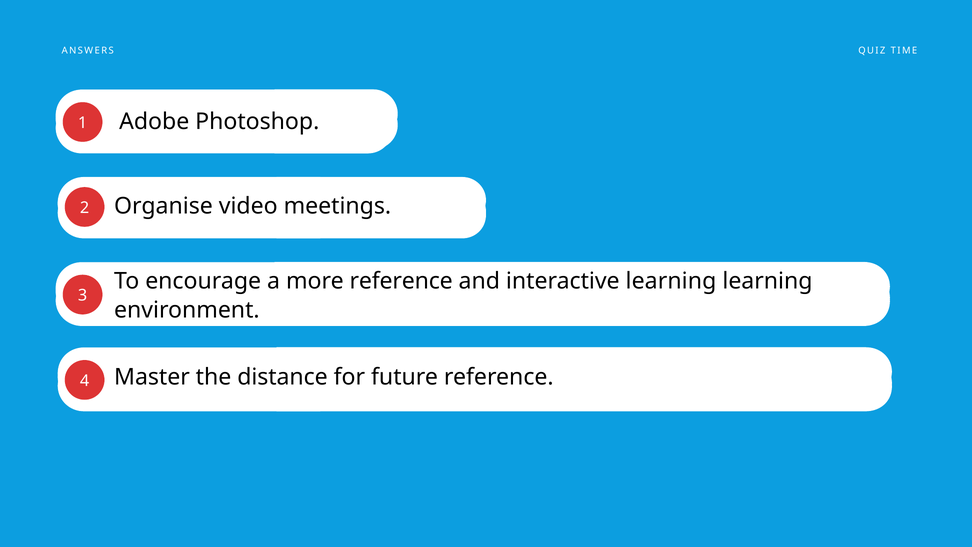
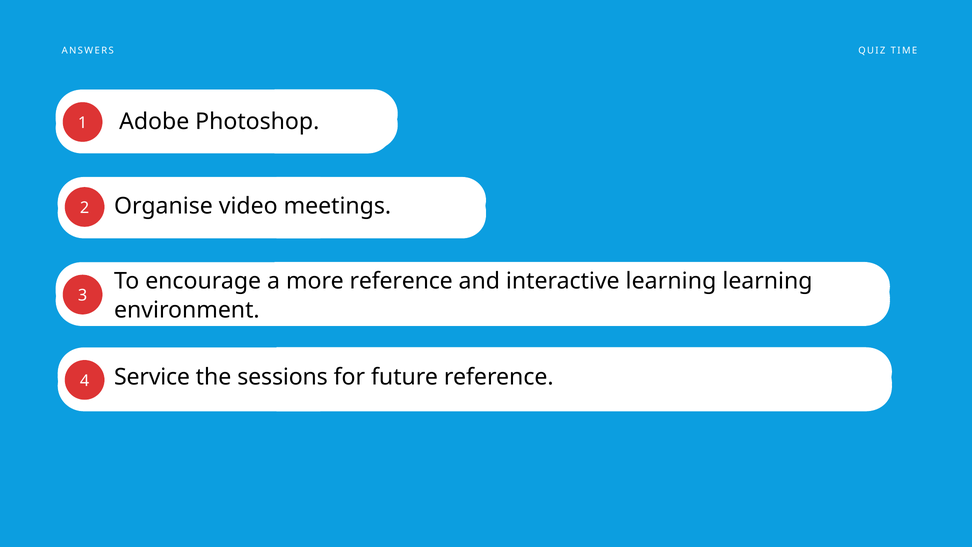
Master: Master -> Service (152, 377)
distance: distance -> sessions (283, 377)
